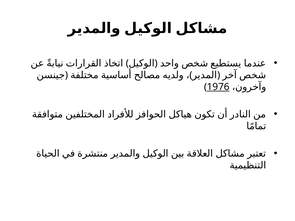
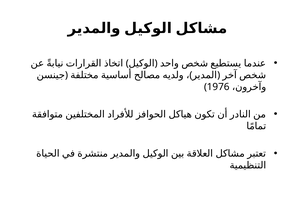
1976 underline: present -> none (218, 87)
